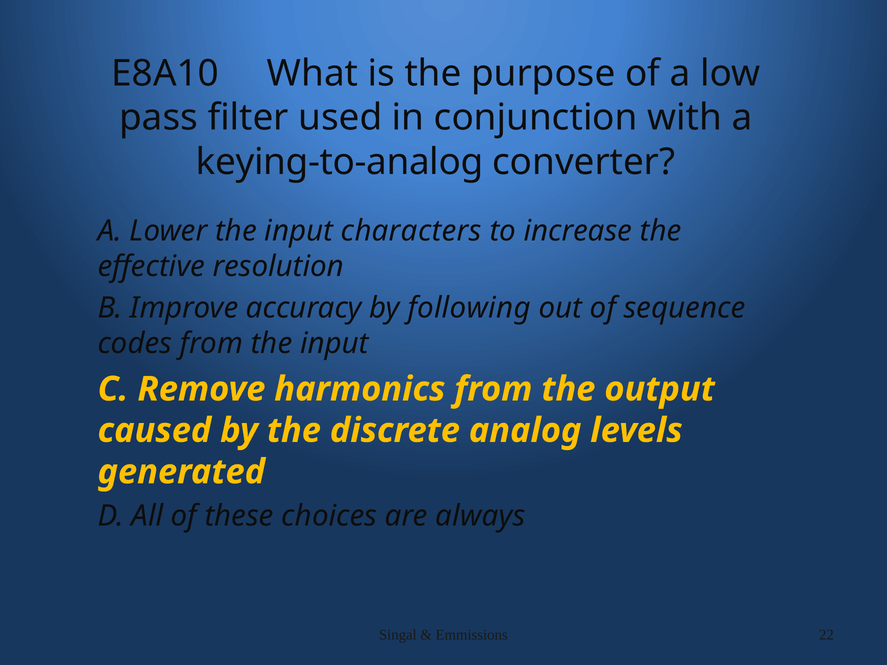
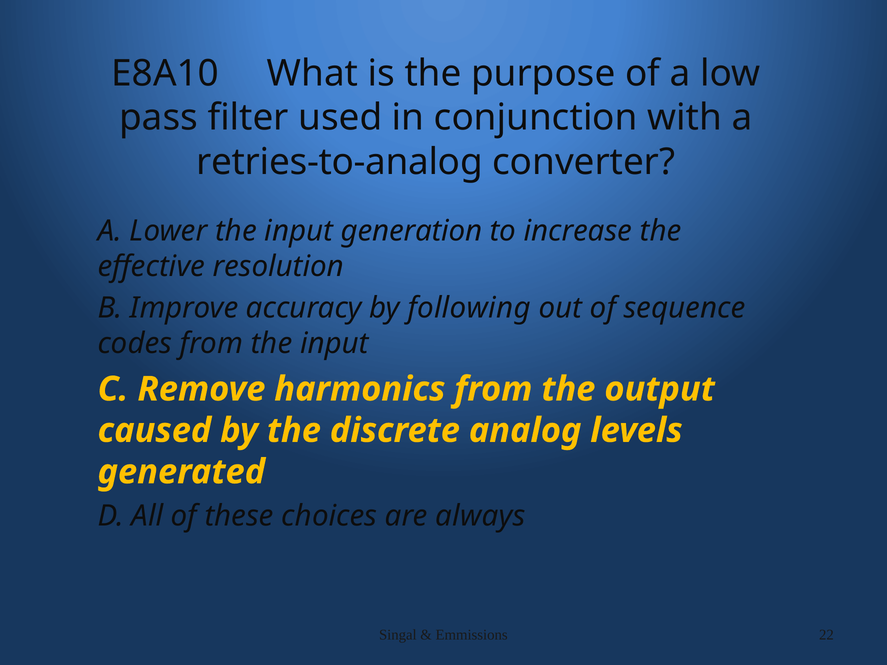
keying-to-analog: keying-to-analog -> retries-to-analog (340, 162)
characters: characters -> generation (412, 231)
